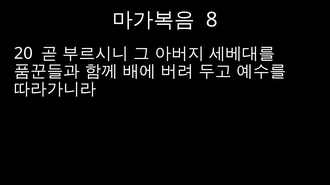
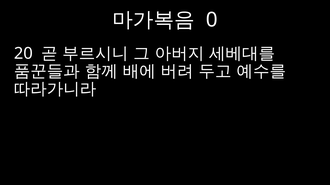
8: 8 -> 0 (212, 20)
